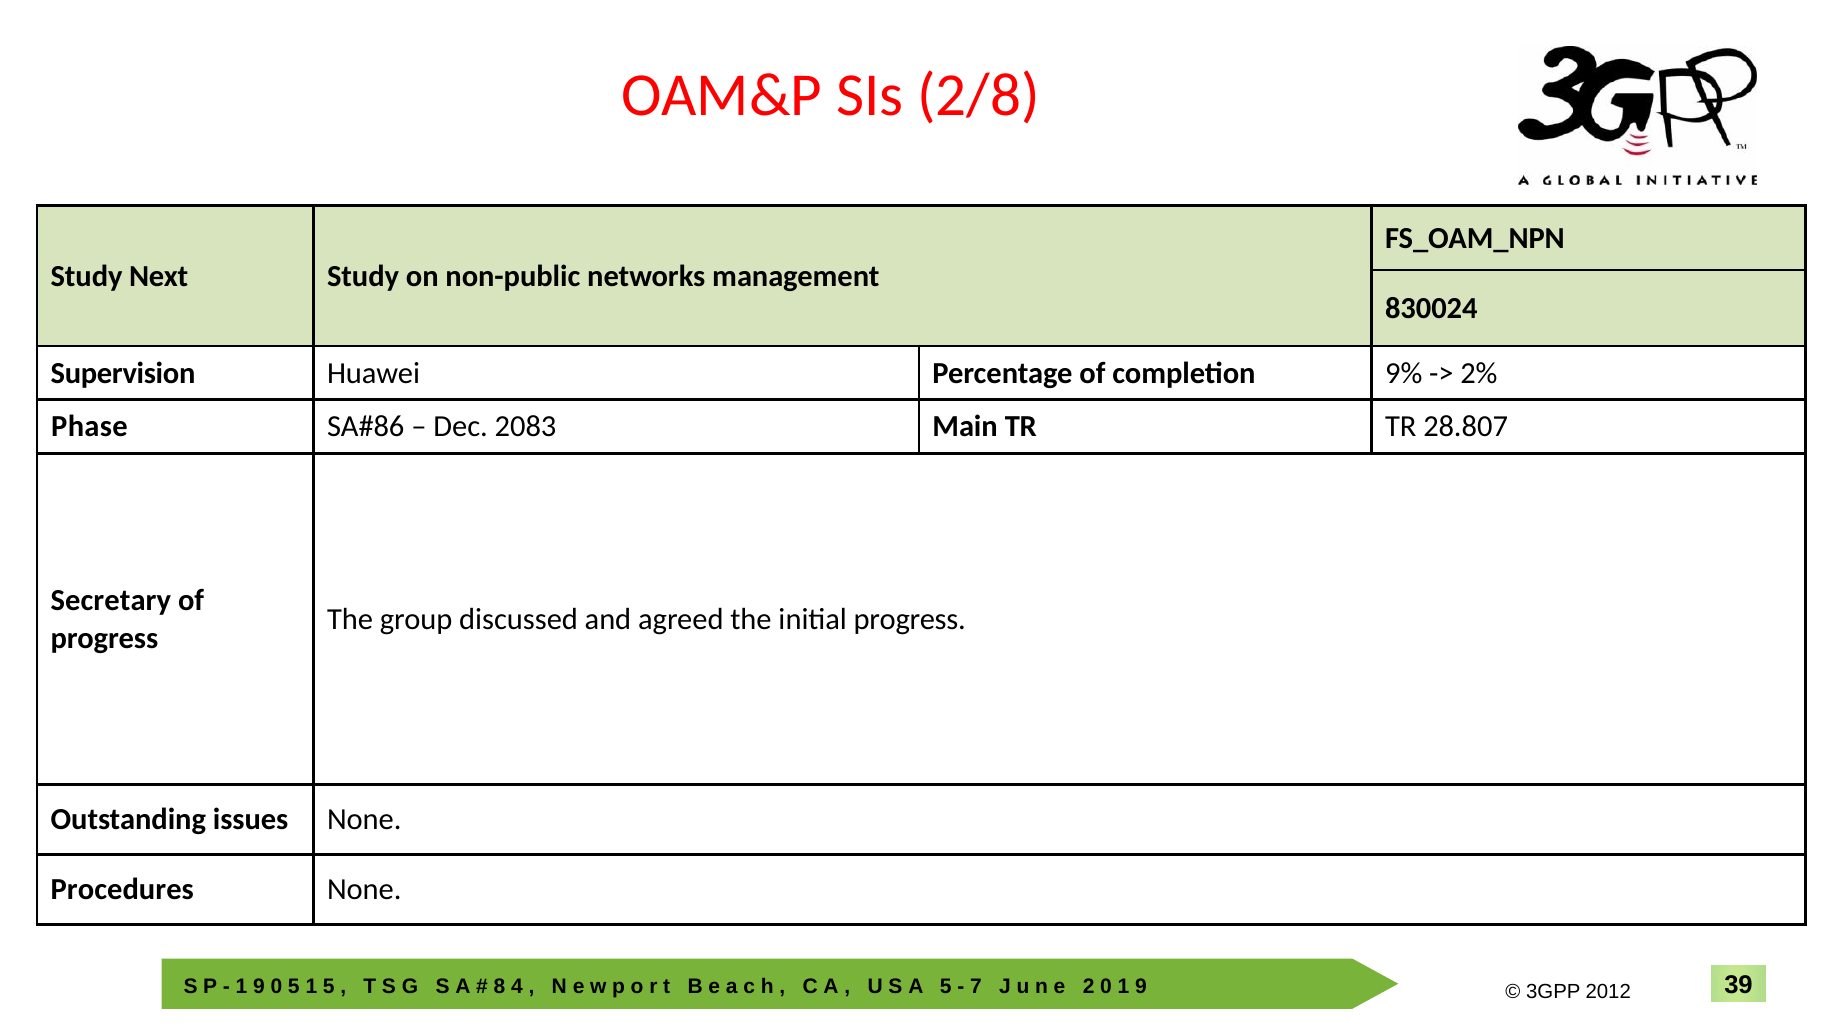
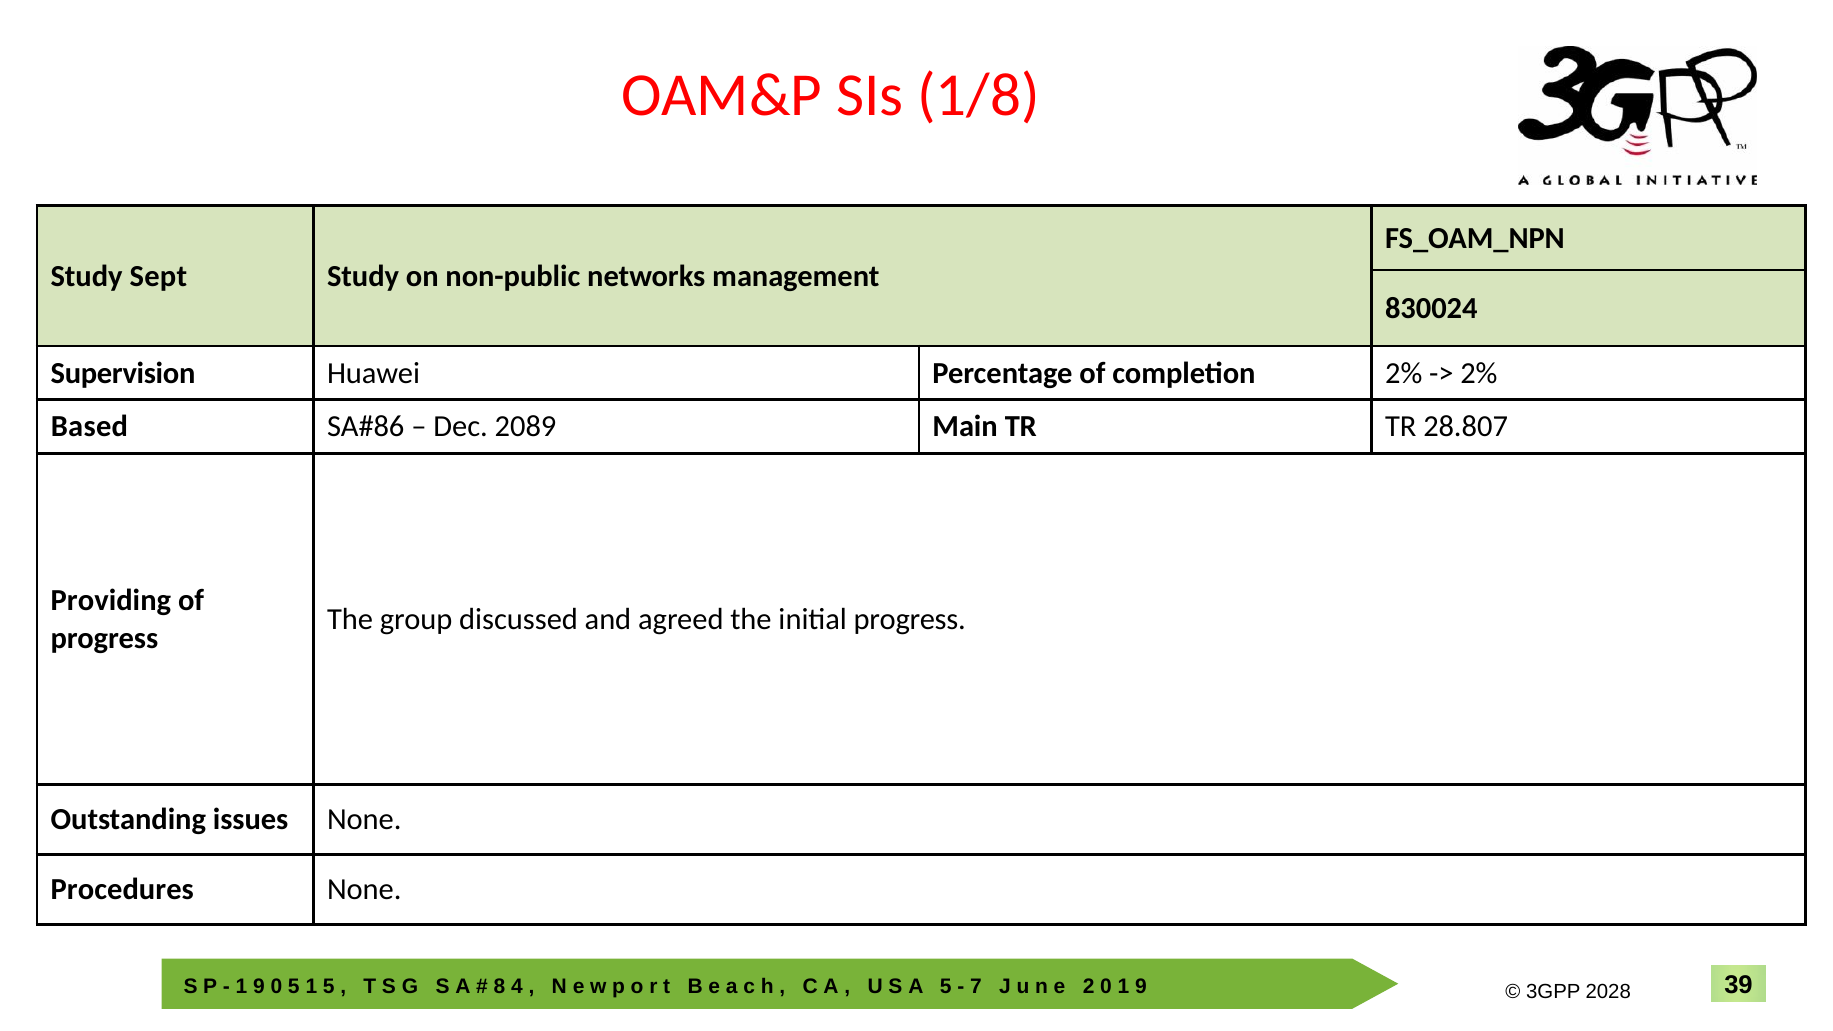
2/8: 2/8 -> 1/8 (979, 95)
Next: Next -> Sept (158, 276)
completion 9%: 9% -> 2% (1404, 373)
Phase: Phase -> Based (89, 427)
2083: 2083 -> 2089 (526, 427)
Secretary: Secretary -> Providing (111, 601)
2012: 2012 -> 2028 (1608, 992)
